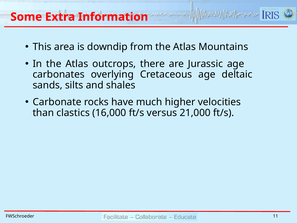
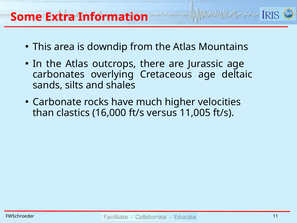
21,000: 21,000 -> 11,005 (195, 113)
